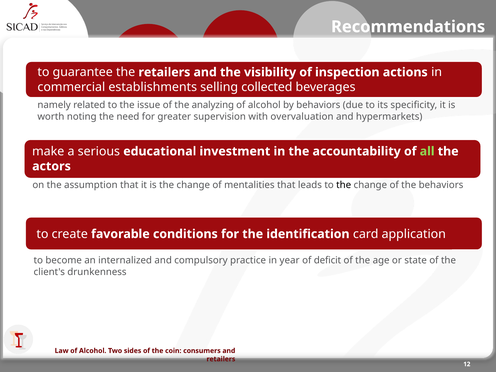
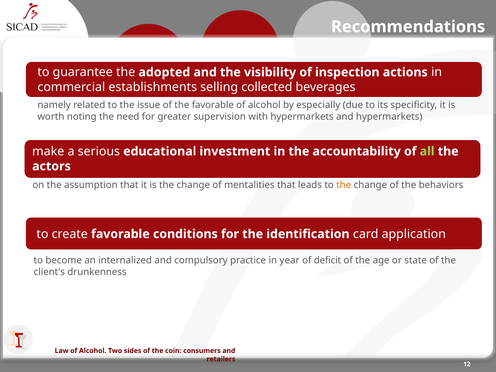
the retailers: retailers -> adopted (164, 72)
the analyzing: analyzing -> favorable (213, 105)
by behaviors: behaviors -> especially (318, 105)
with overvaluation: overvaluation -> hypermarkets (302, 117)
the colour: black -> orange (344, 185)
